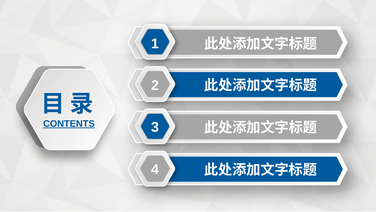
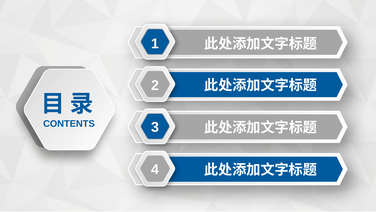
CONTENTS underline: present -> none (69, 124)
